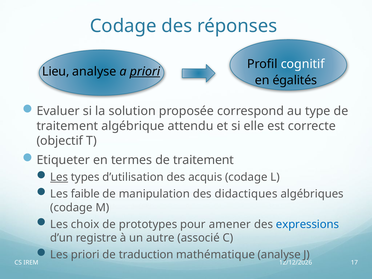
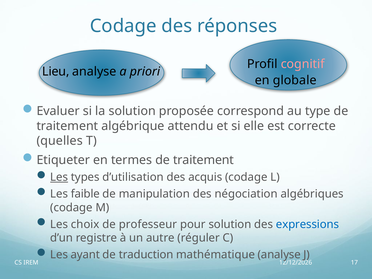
cognitif colour: white -> pink (303, 64)
priori underline: present -> none (145, 72)
égalités: égalités -> globale (295, 80)
objectif: objectif -> quelles (60, 141)
didactiques: didactiques -> négociation (246, 194)
prototypes: prototypes -> professeur (148, 224)
pour amener: amener -> solution (230, 224)
associé: associé -> réguler (199, 238)
Les priori: priori -> ayant (85, 255)
